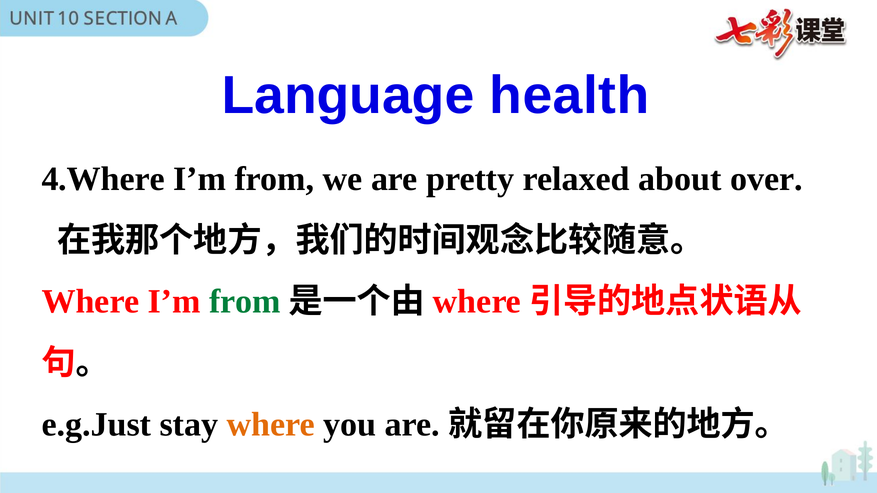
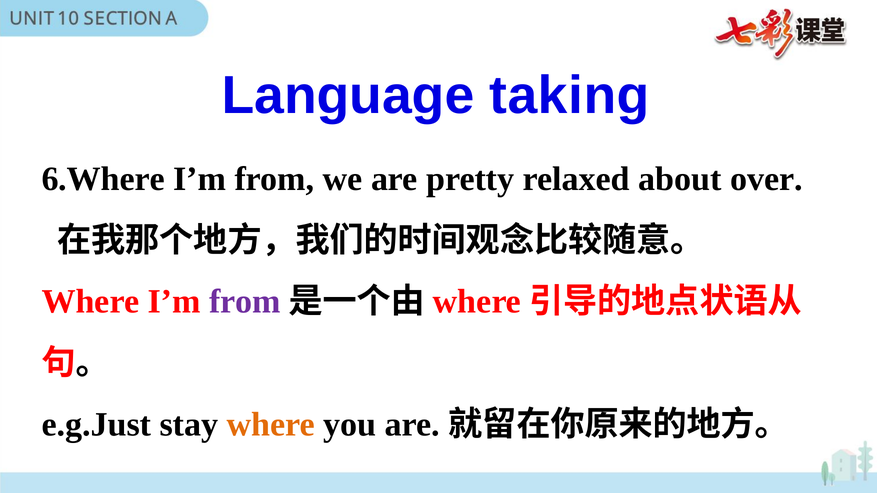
health: health -> taking (569, 96)
4.Where: 4.Where -> 6.Where (103, 179)
from colour: green -> purple (245, 302)
